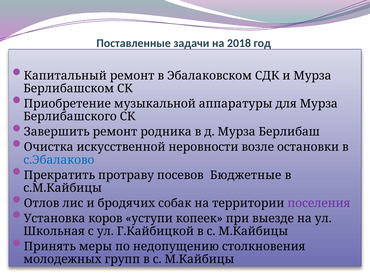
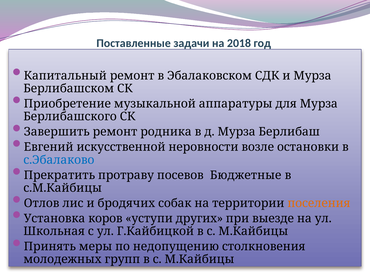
Очистка: Очистка -> Евгений (49, 147)
поселения colour: purple -> orange (319, 203)
копеек: копеек -> других (199, 218)
